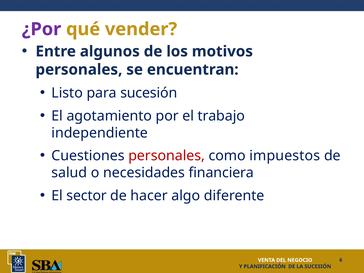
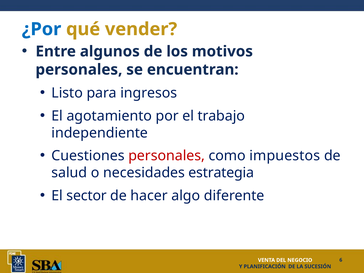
¿Por colour: purple -> blue (42, 29)
para sucesión: sucesión -> ingresos (149, 93)
financiera: financiera -> estrategia (221, 173)
